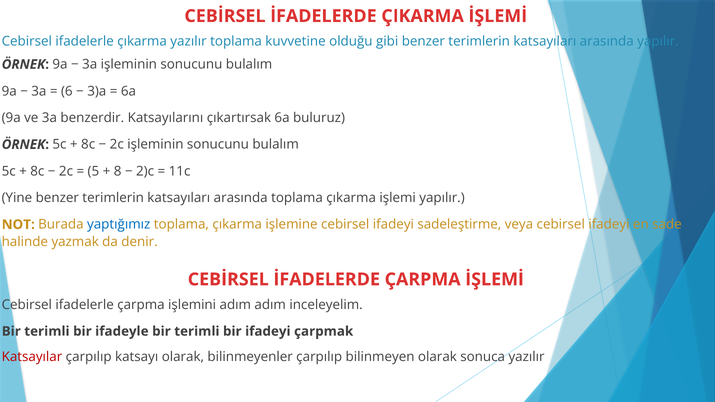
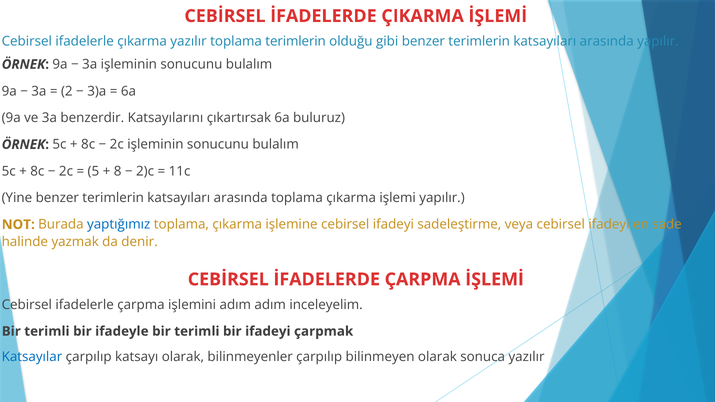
toplama kuvvetine: kuvvetine -> terimlerin (296, 41)
6: 6 -> 2 (67, 91)
Katsayılar colour: red -> blue (32, 357)
